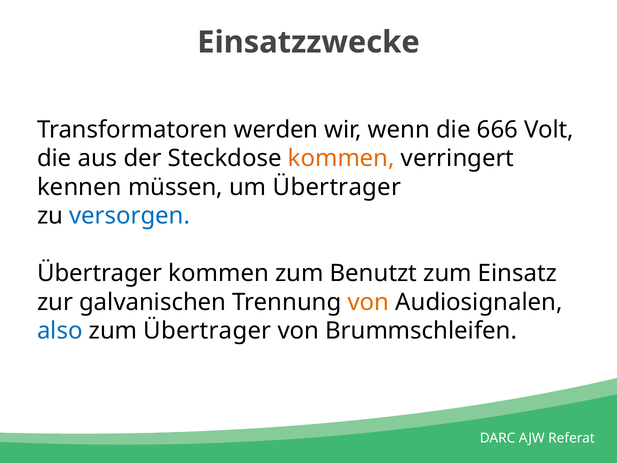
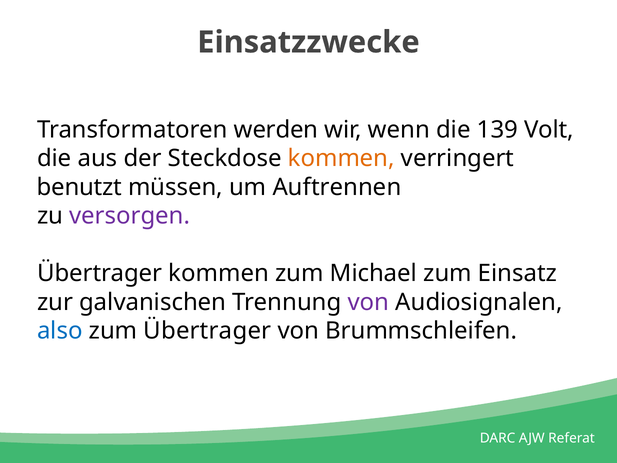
666: 666 -> 139 (497, 130)
kennen: kennen -> benutzt (80, 187)
um Übertrager: Übertrager -> Auftrennen (337, 187)
versorgen colour: blue -> purple (130, 216)
Benutzt: Benutzt -> Michael (373, 273)
von colour: orange -> purple (368, 302)
